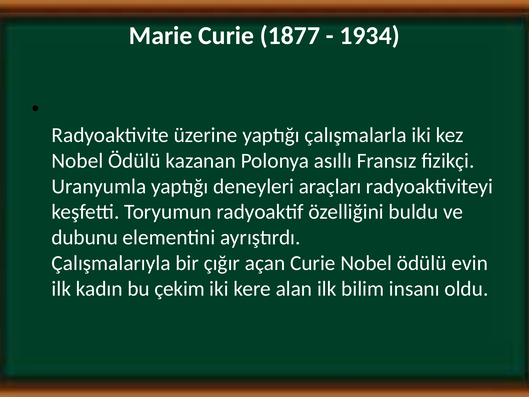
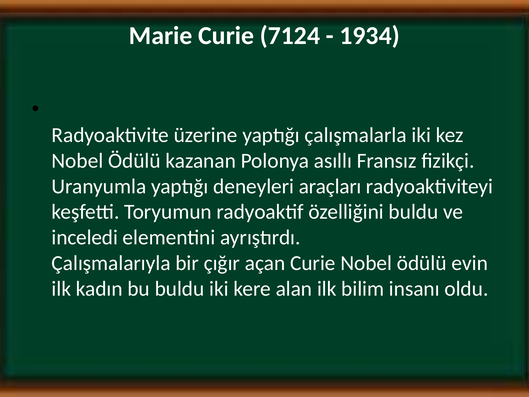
1877: 1877 -> 7124 (290, 36)
dubunu: dubunu -> inceledi (85, 237)
bu çekim: çekim -> buldu (180, 289)
